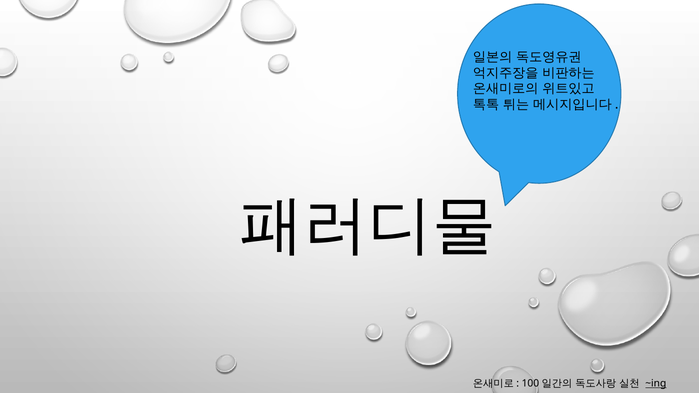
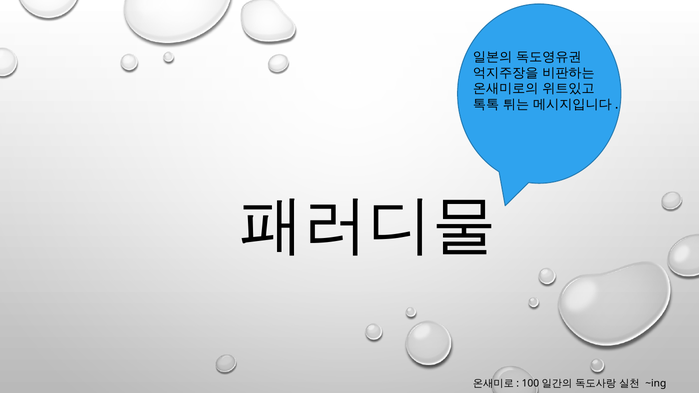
~ing underline: present -> none (656, 383)
